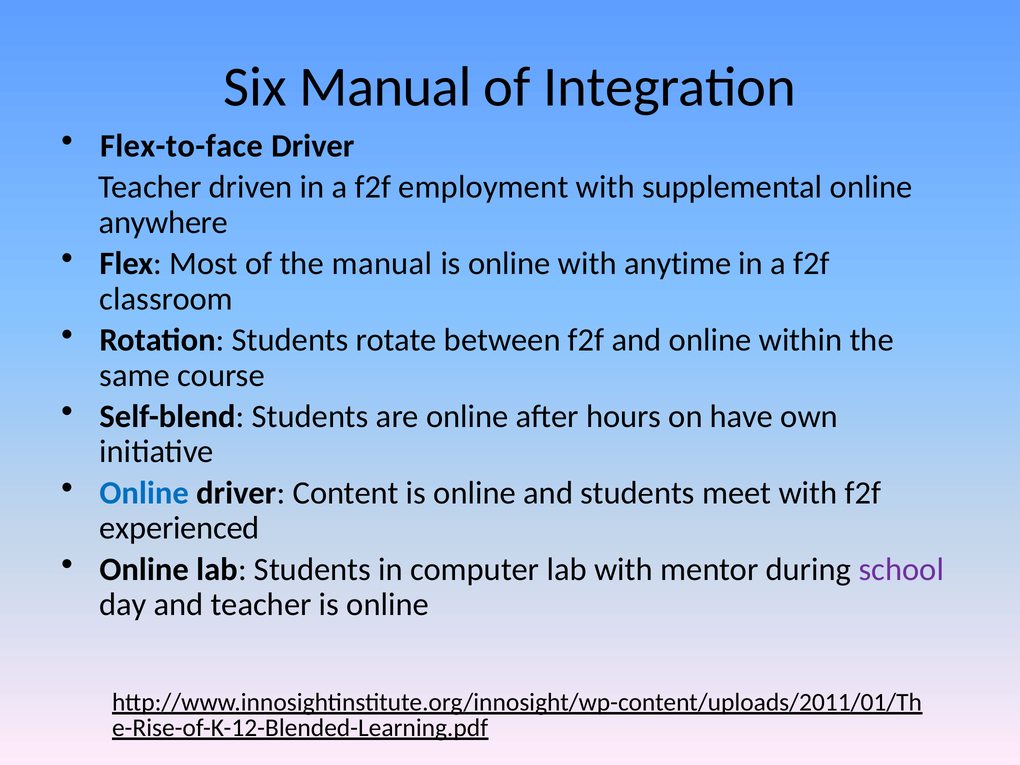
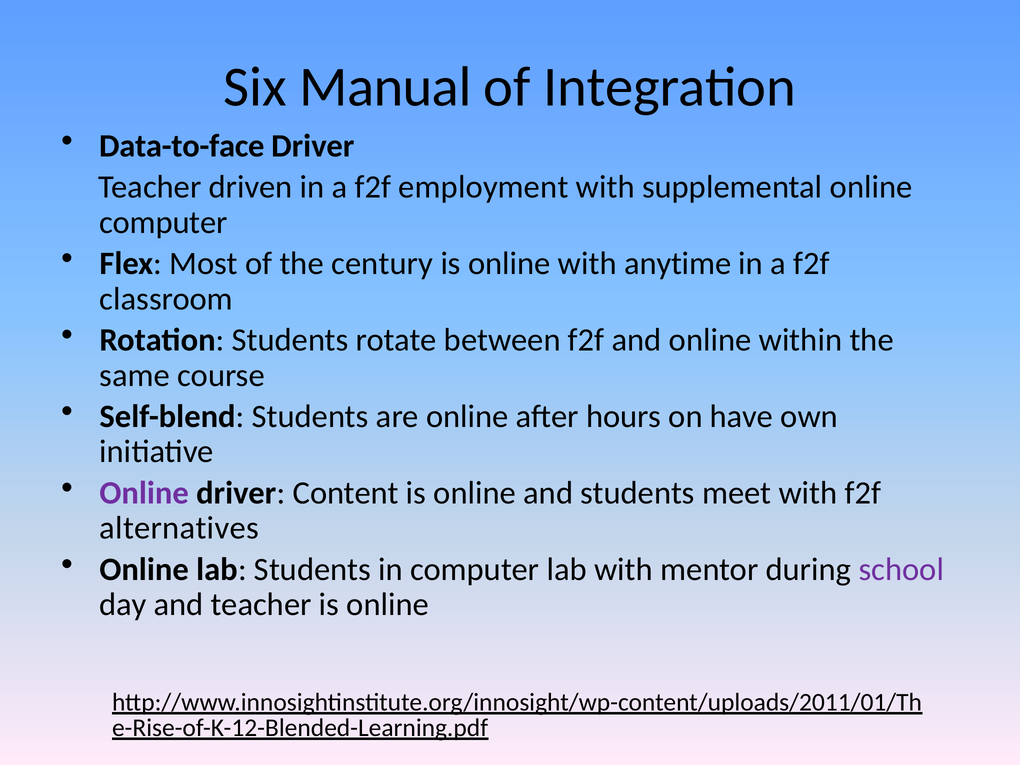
Flex-to-face: Flex-to-face -> Data-to-face (182, 146)
anywhere: anywhere -> computer (163, 222)
the manual: manual -> century (382, 264)
Online colour: blue -> purple (144, 493)
experienced: experienced -> alternatives (179, 528)
